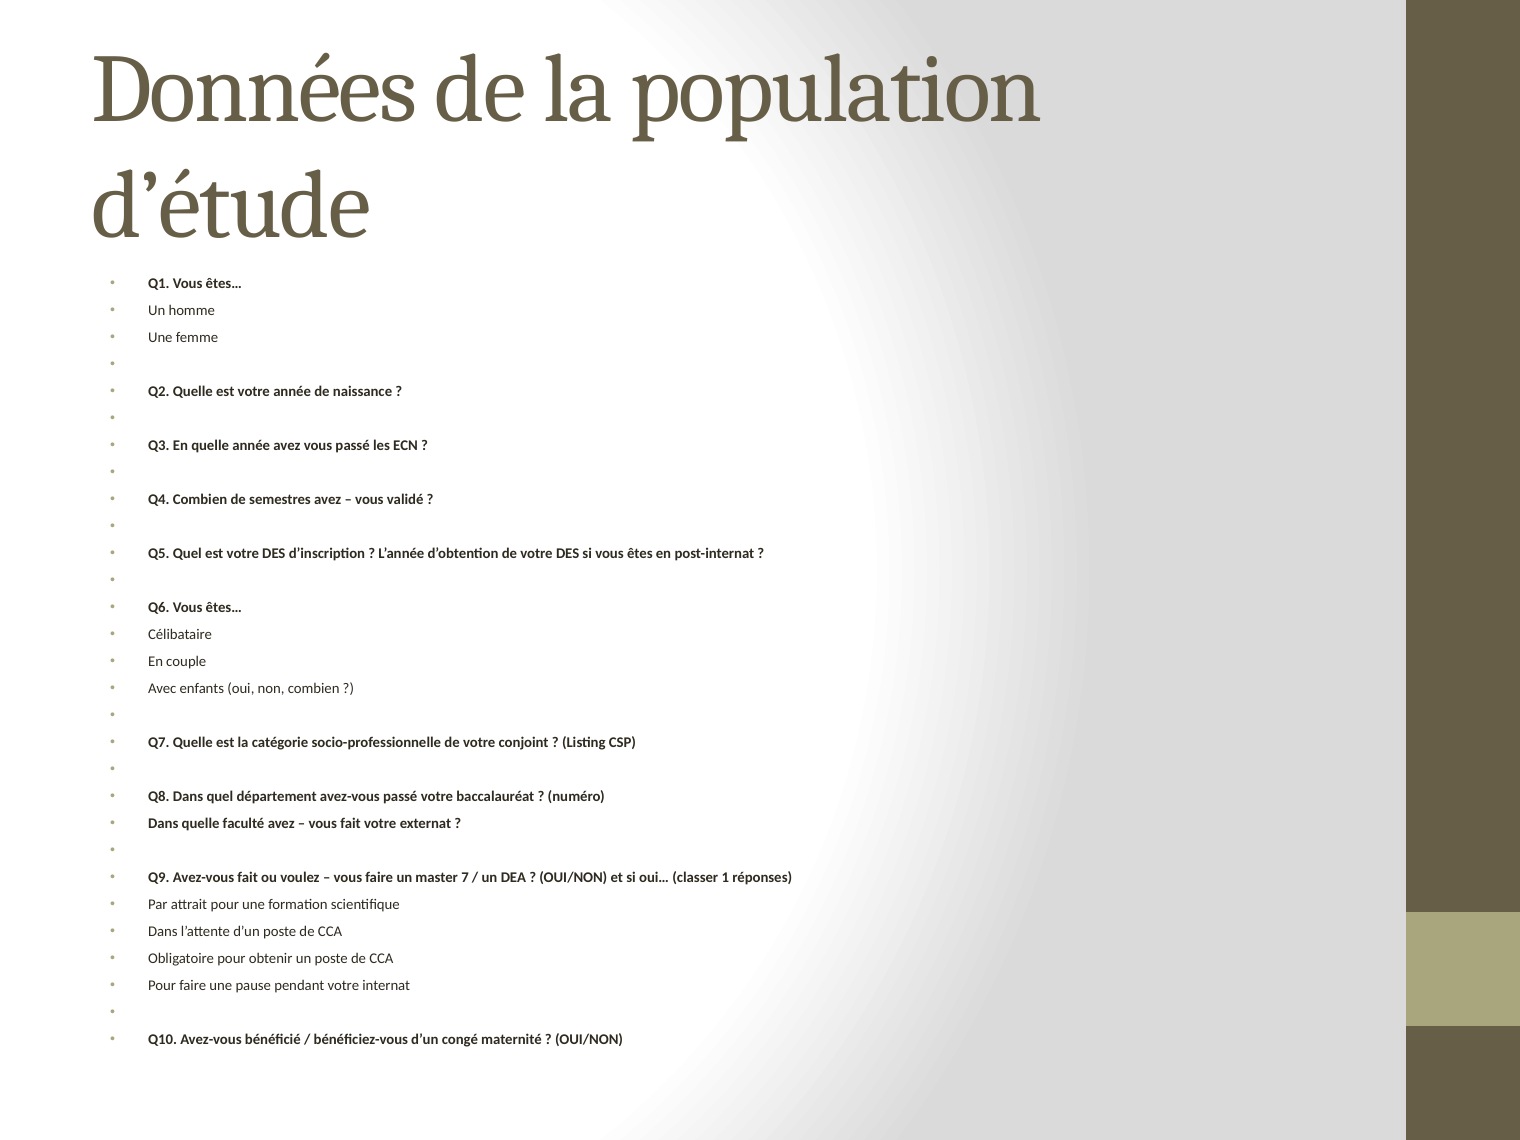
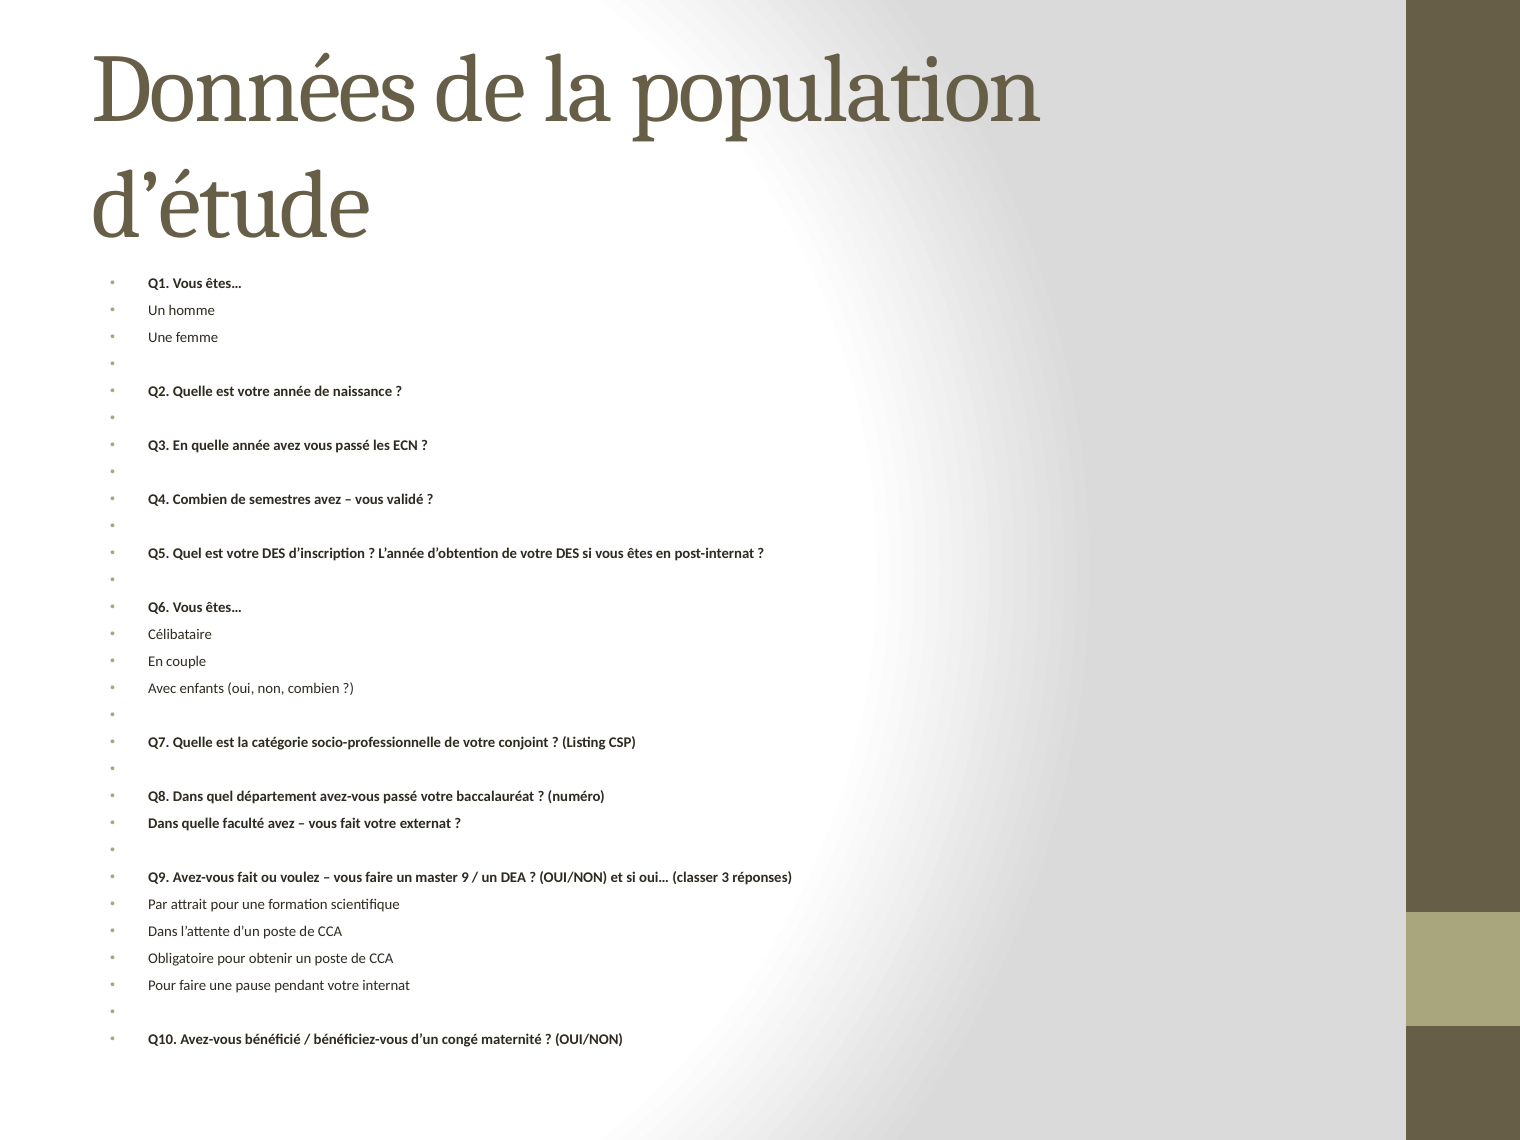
7: 7 -> 9 (465, 877)
1: 1 -> 3 (725, 877)
